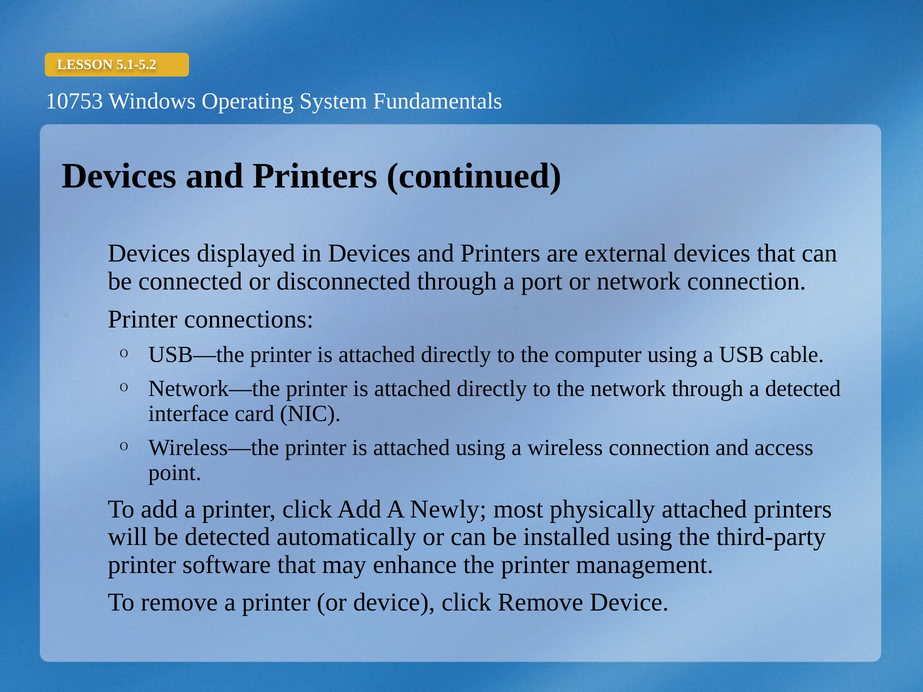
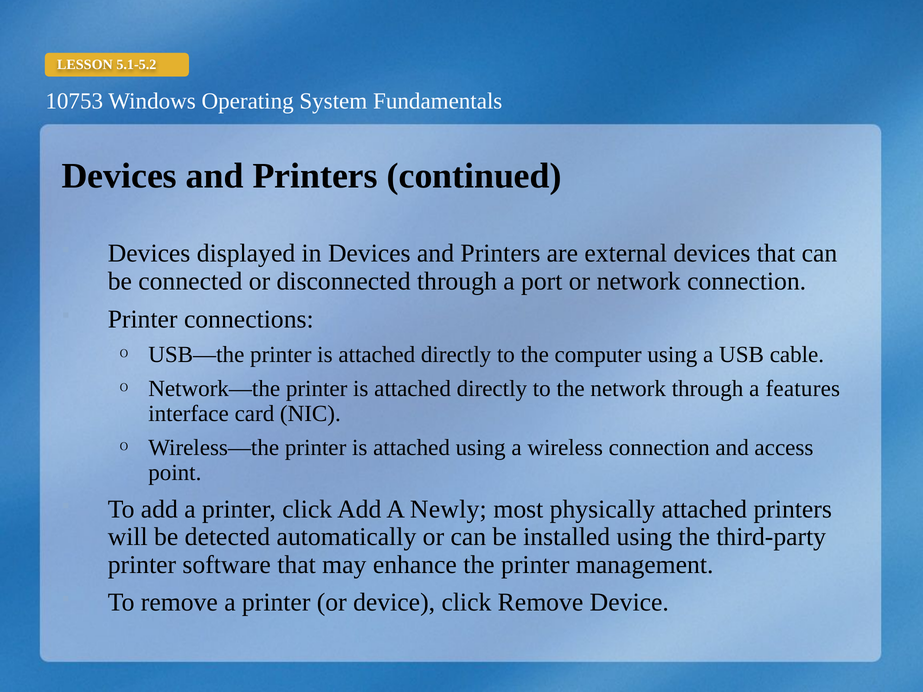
a detected: detected -> features (803, 389)
